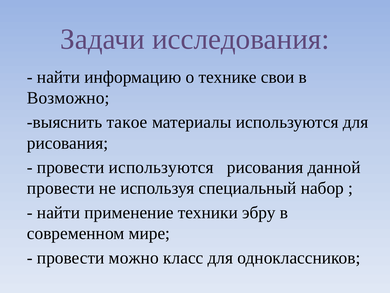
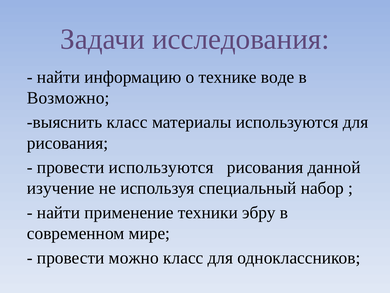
свои: свои -> воде (278, 77)
выяснить такое: такое -> класс (127, 122)
провести: провести -> изучение (61, 188)
